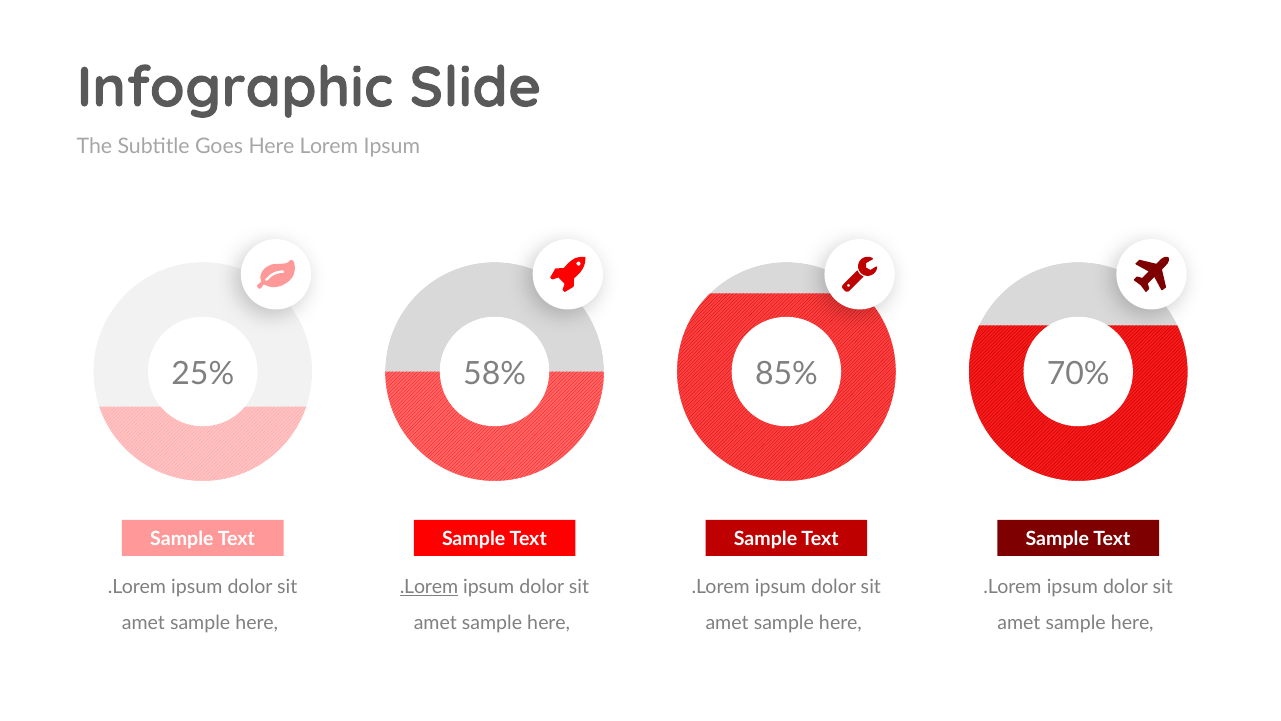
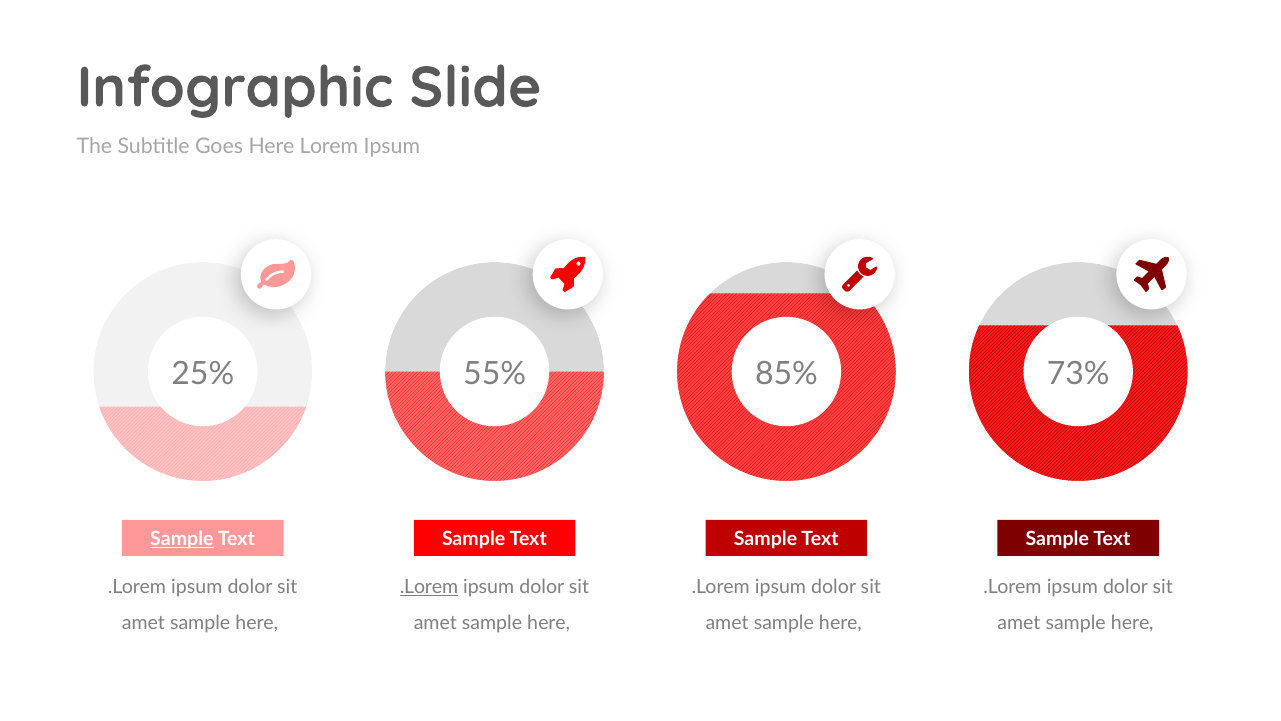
58%: 58% -> 55% (495, 373)
70%: 70% -> 73% (1078, 373)
Sample underline: none -> present (182, 539)
